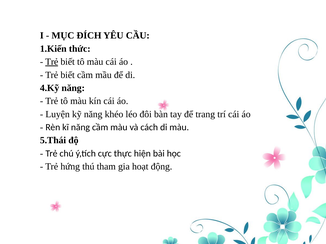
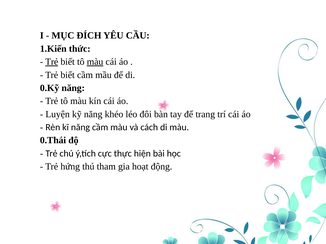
màu underline: none -> present (95, 62)
4.Kỹ: 4.Kỹ -> 0.Kỹ (50, 88)
5.Thái: 5.Thái -> 0.Thái (53, 141)
